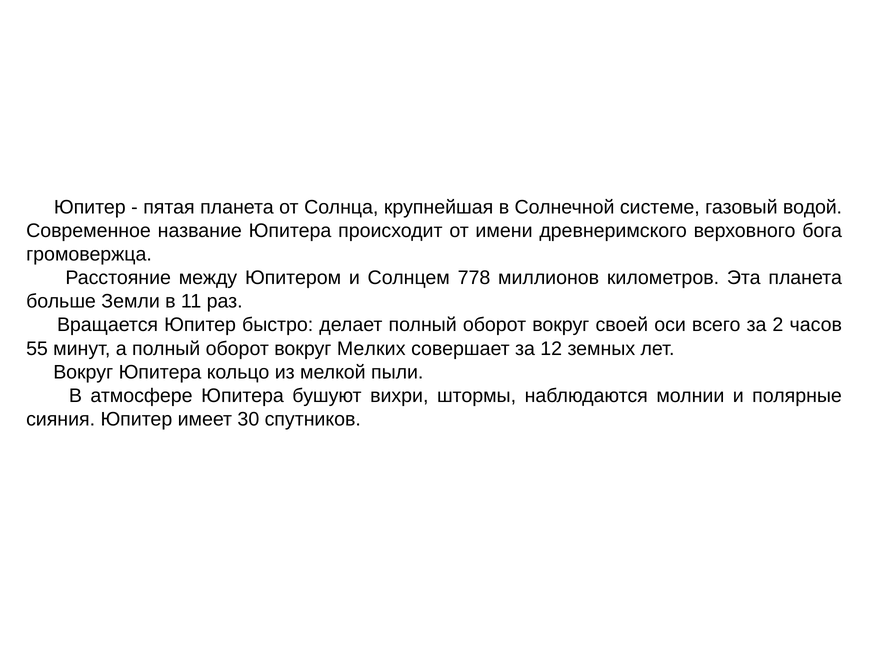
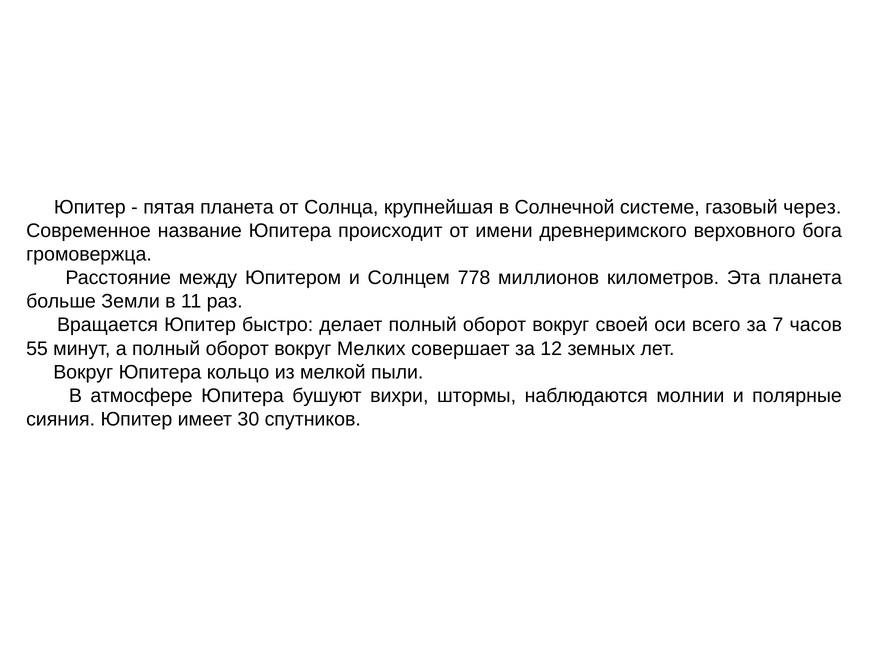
водой: водой -> через (812, 207)
2: 2 -> 7 (778, 325)
